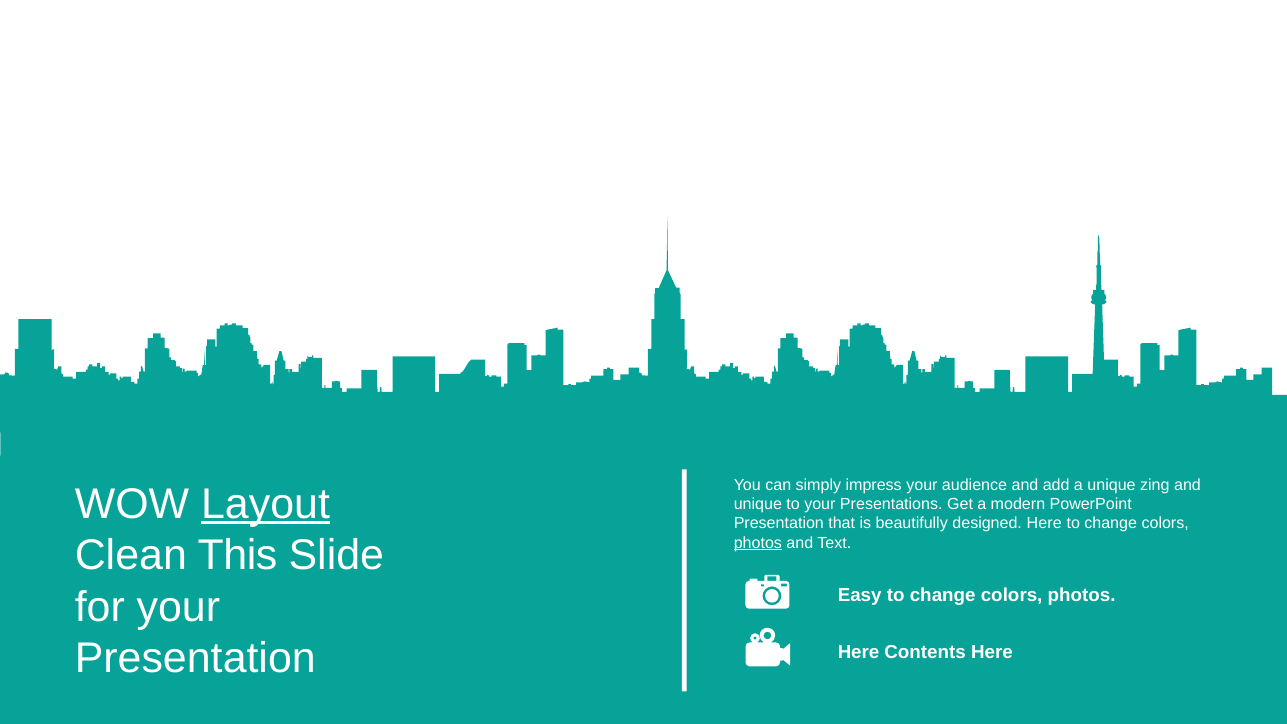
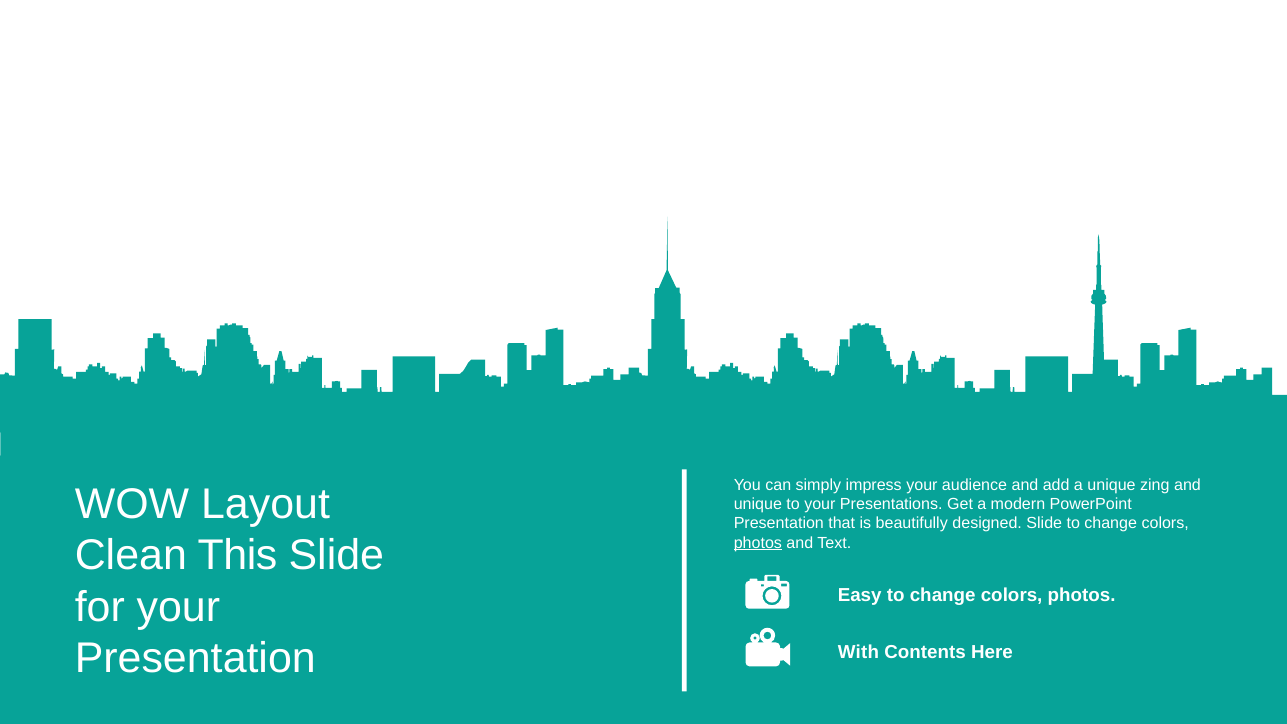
Layout underline: present -> none (265, 504)
designed Here: Here -> Slide (1044, 523)
Here: Here -> With (858, 652)
